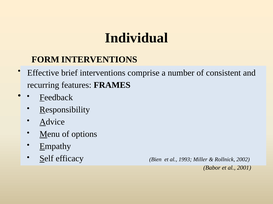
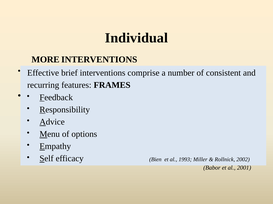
FORM: FORM -> MORE (45, 60)
